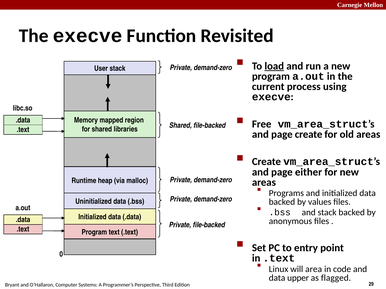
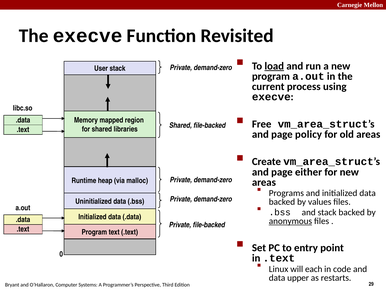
page create: create -> policy (308, 135)
anonymous underline: none -> present (290, 222)
area: area -> each (314, 270)
flagged: flagged -> restarts (336, 278)
